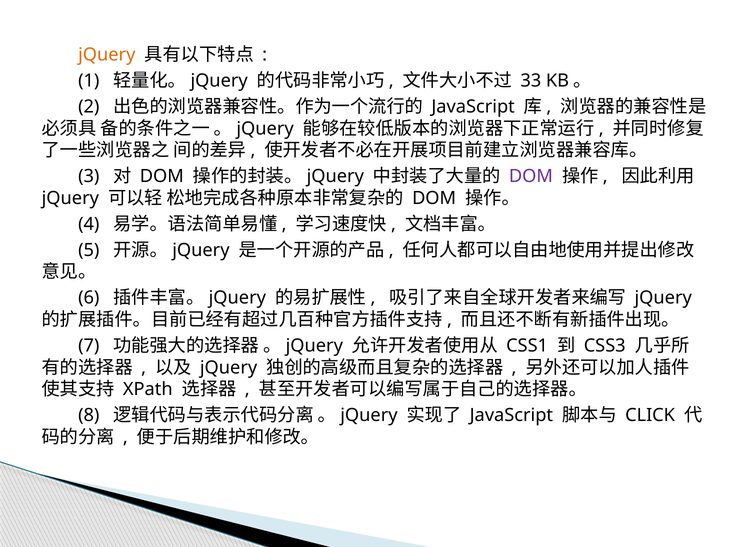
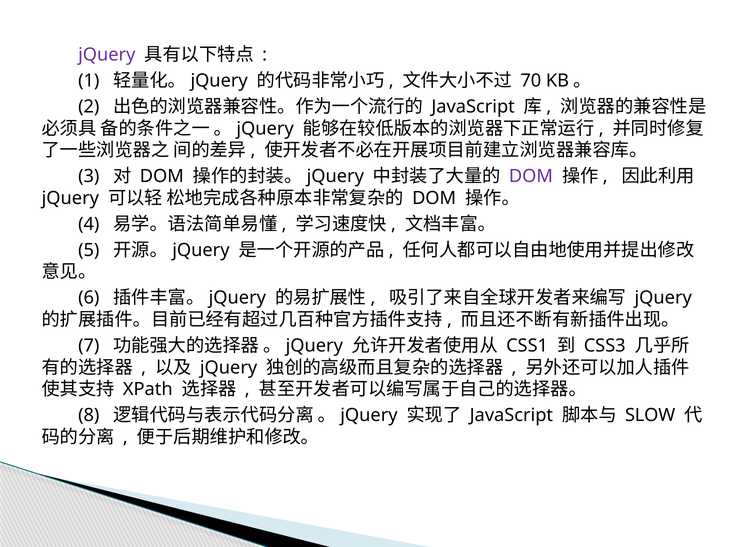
jQuery colour: orange -> purple (107, 55)
33: 33 -> 70 (531, 81)
CLICK: CLICK -> SLOW (650, 415)
